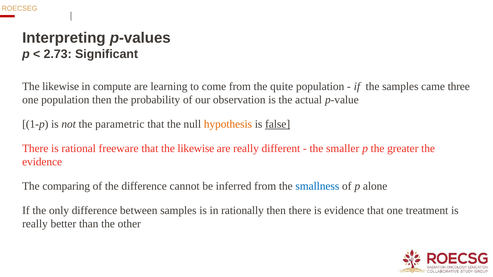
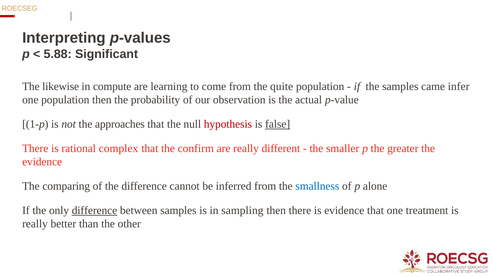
2.73: 2.73 -> 5.88 (58, 54)
three: three -> infer (459, 86)
parametric: parametric -> approaches (120, 124)
hypothesis colour: orange -> red (228, 124)
freeware: freeware -> complex (119, 149)
that the likewise: likewise -> confirm (196, 149)
difference underline: none -> present (94, 211)
rationally: rationally -> sampling (242, 211)
